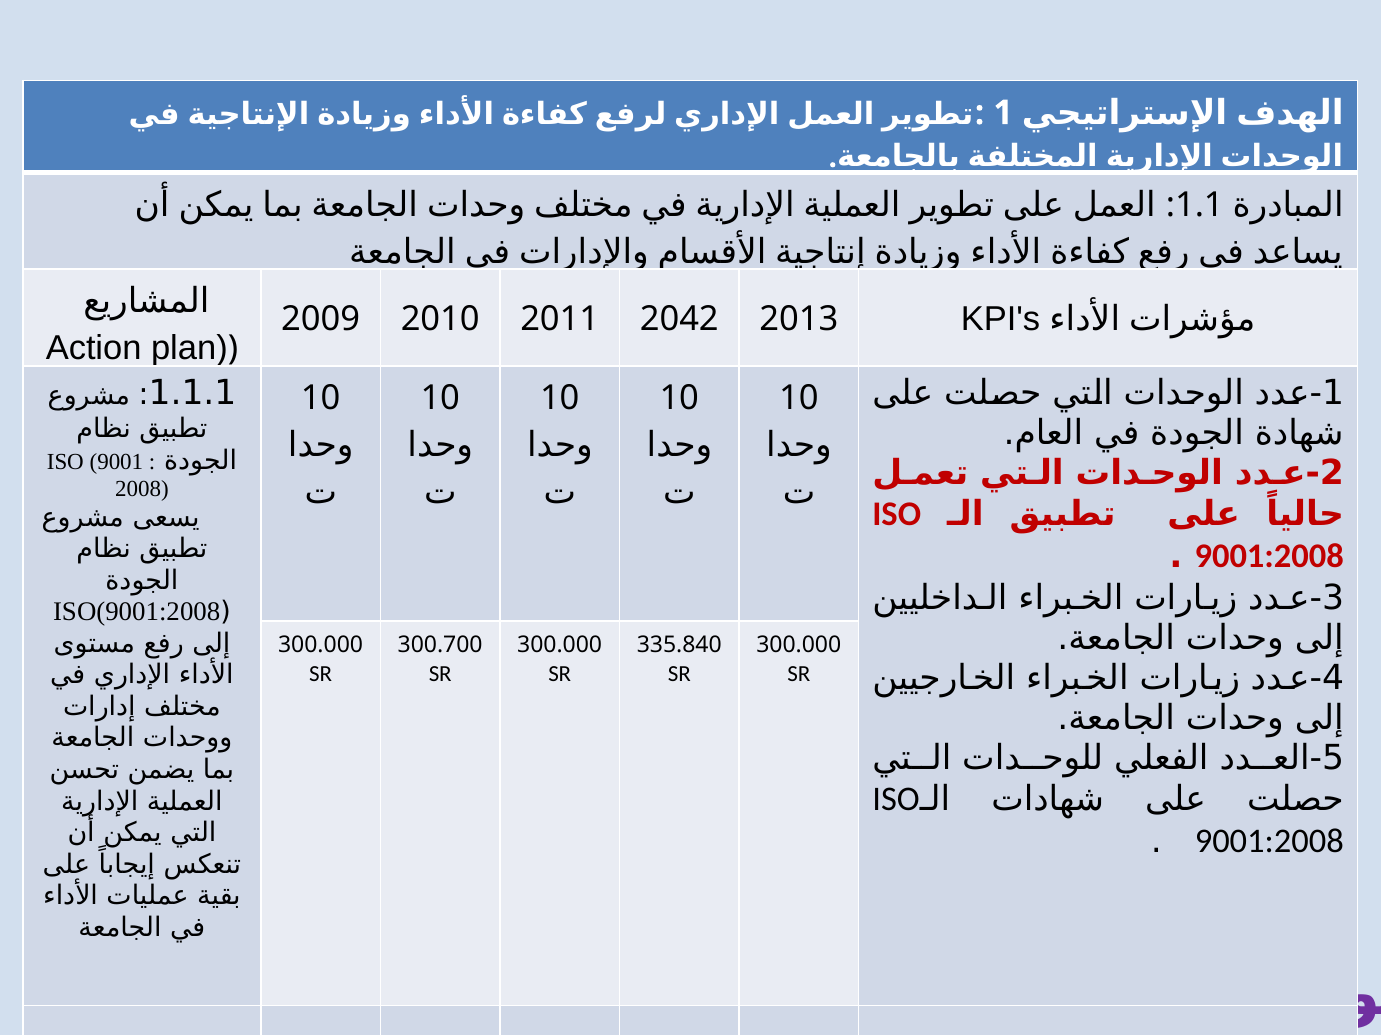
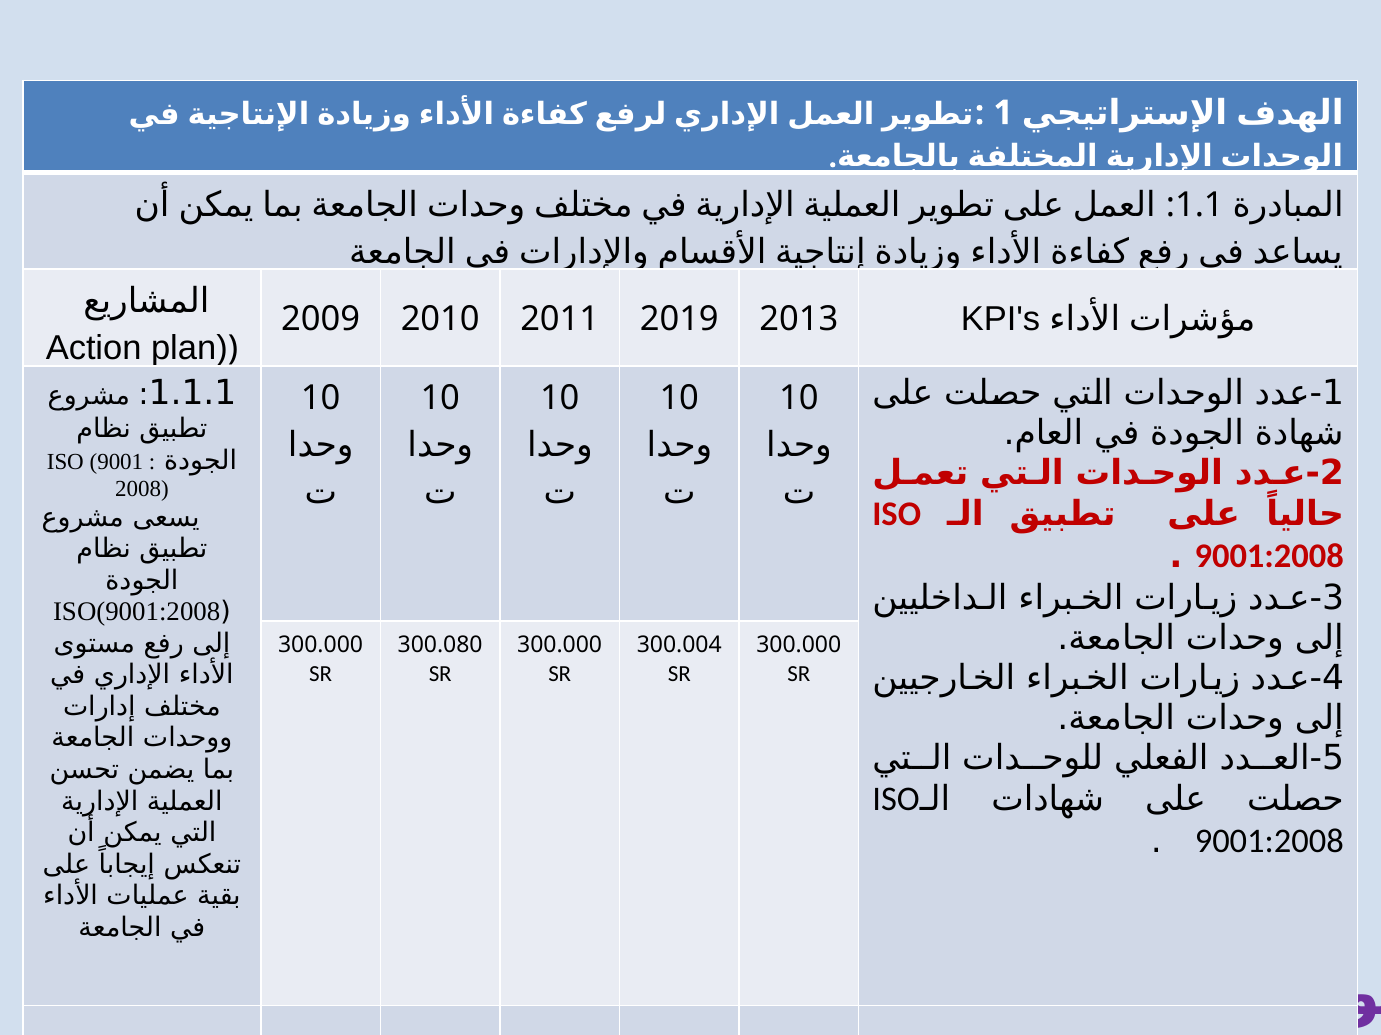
2042: 2042 -> 2019 (679, 320)
300.700: 300.700 -> 300.080 (440, 646)
335.840: 335.840 -> 300.004 (679, 646)
